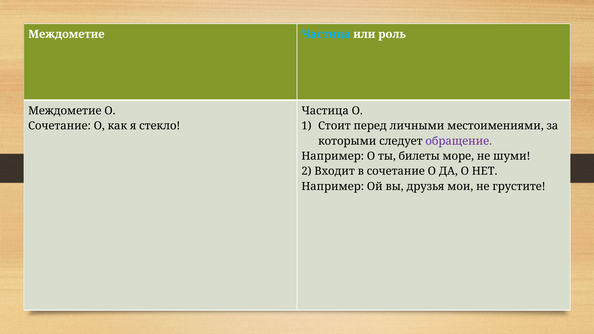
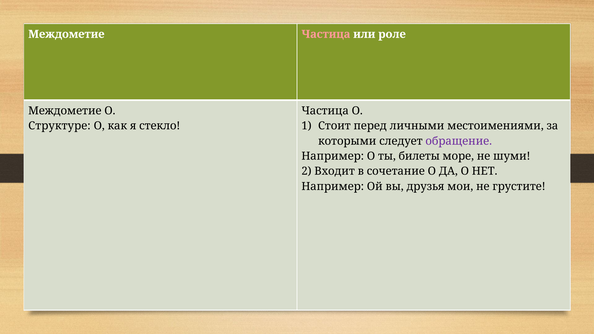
Частица colour: light blue -> pink (326, 34)
роль: роль -> роле (392, 34)
Сочетание: Сочетание -> Структуре (59, 126)
